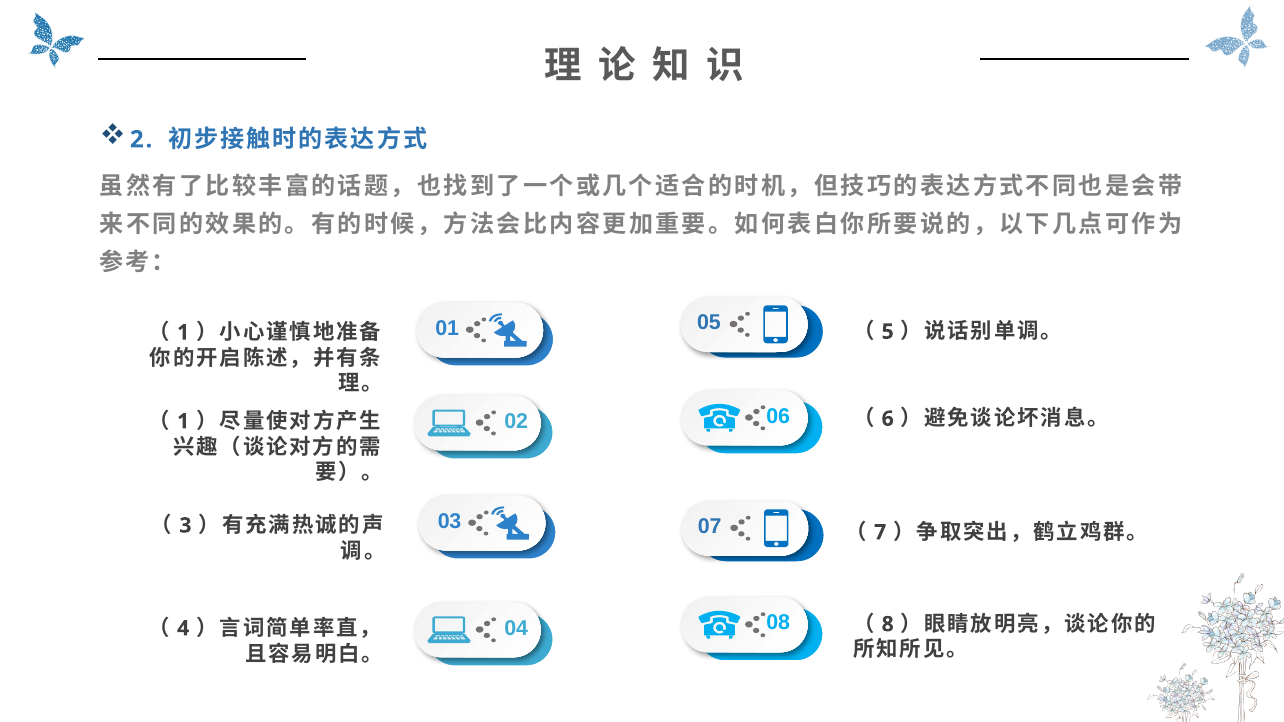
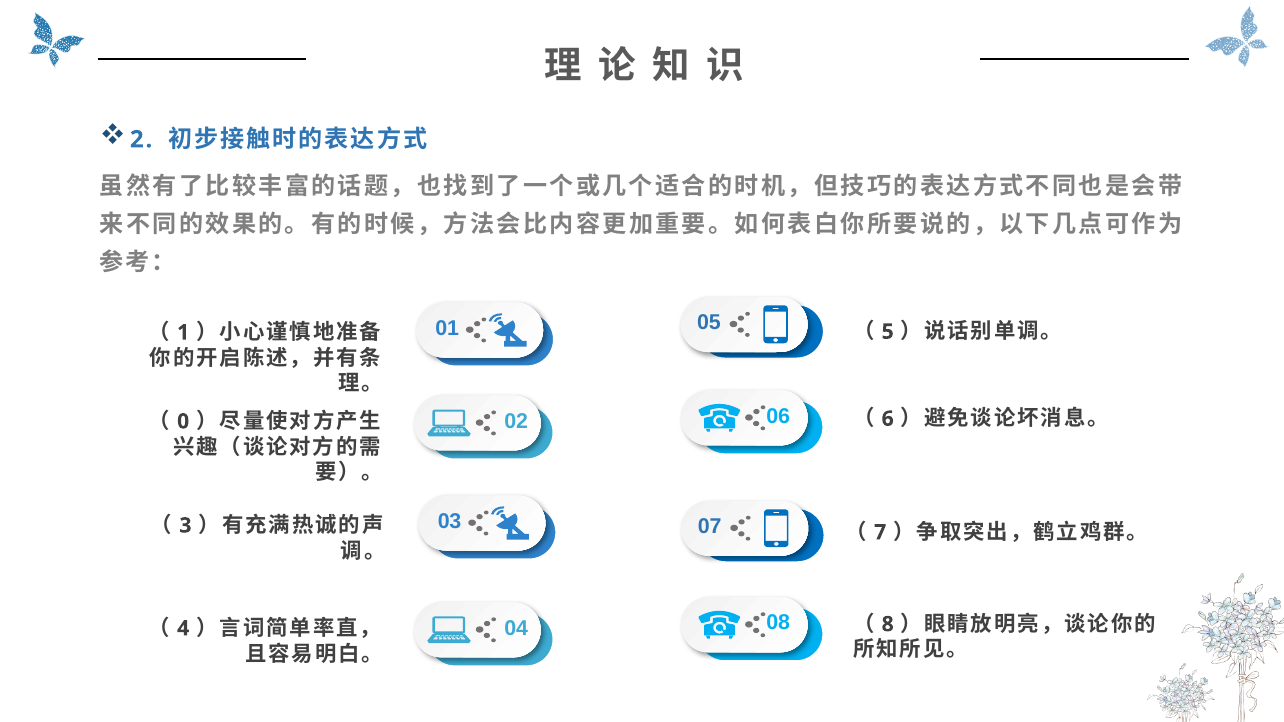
1: 1 -> 0 (183, 422)
